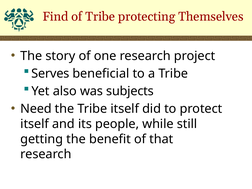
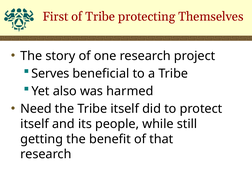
Find: Find -> First (55, 17)
subjects: subjects -> harmed (130, 91)
